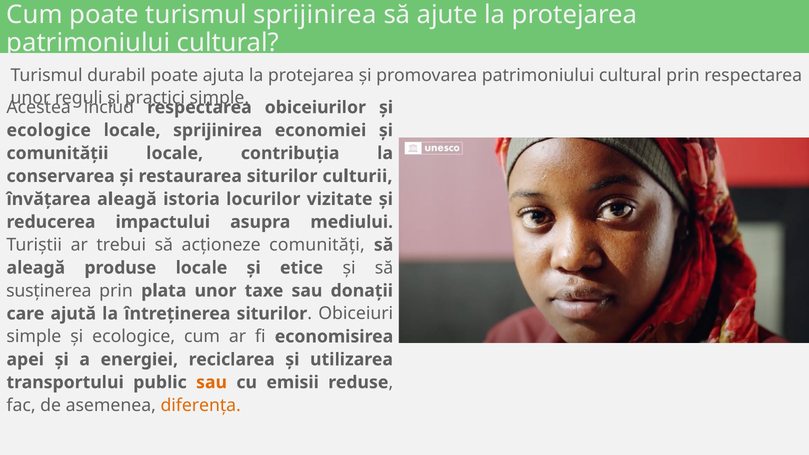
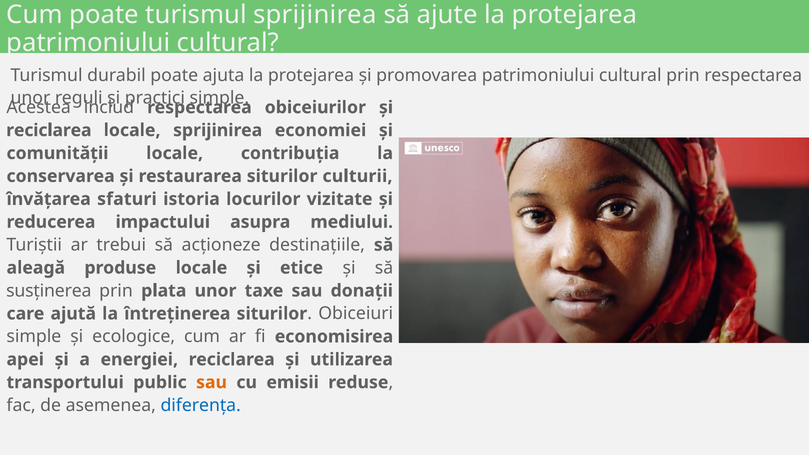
ecologice: ecologice -> reciclarea (49, 130)
învățarea aleagă: aleagă -> sfaturi (127, 199)
comunități: comunități -> destinațiile (317, 245)
diferența colour: orange -> blue (201, 405)
